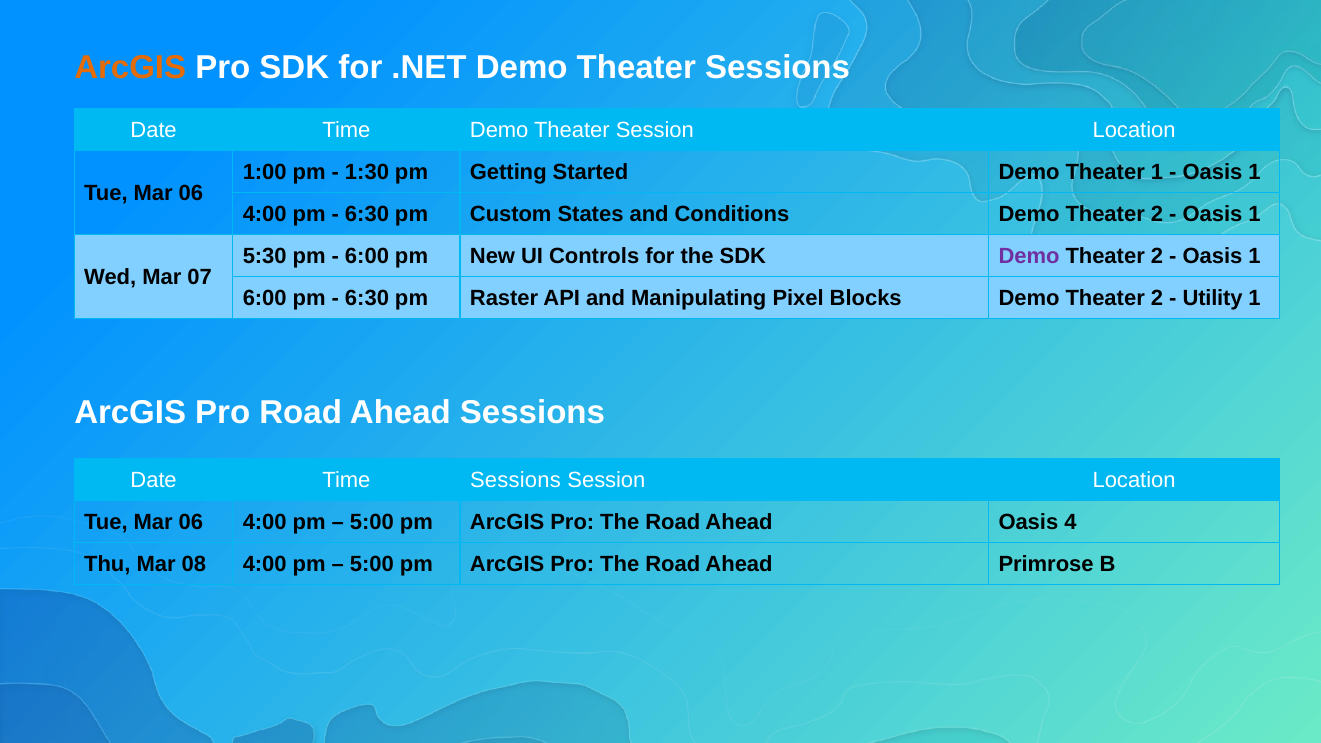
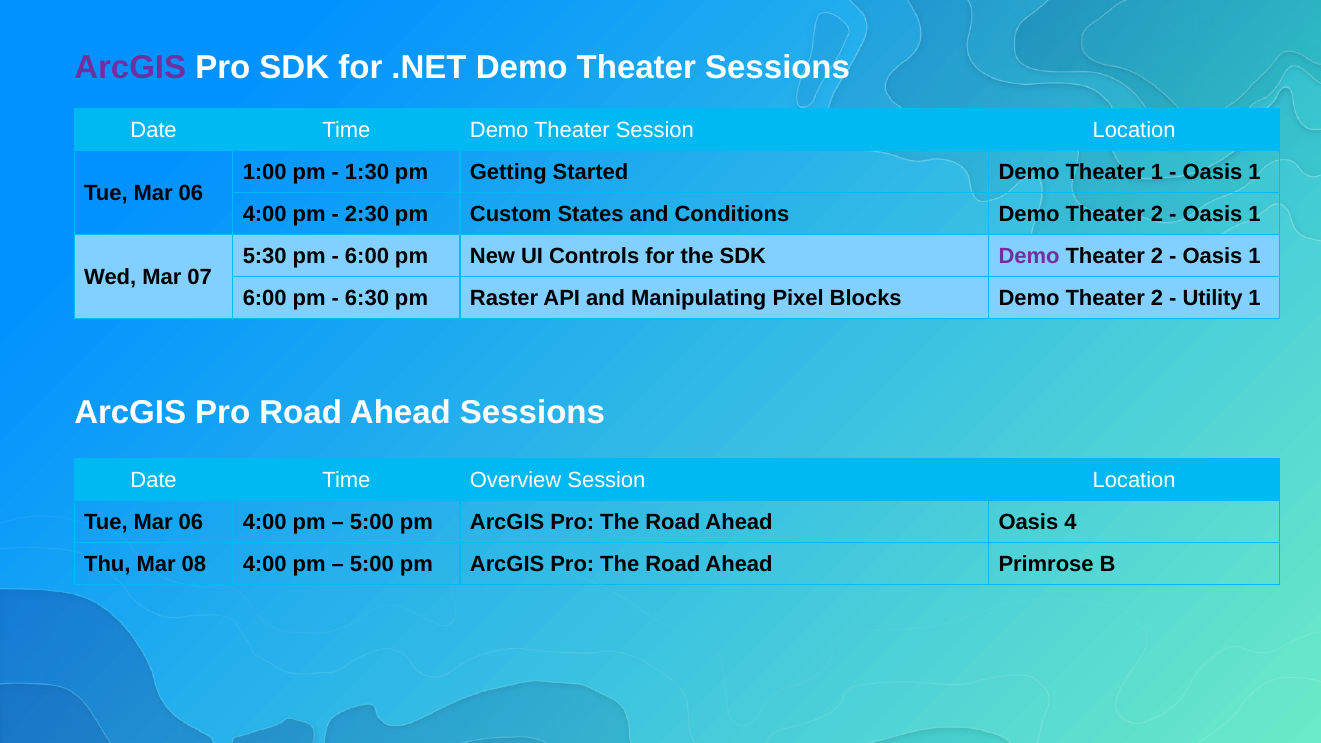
ArcGIS colour: orange -> purple (130, 67)
6:30: 6:30 -> 2:30 (367, 214)
Time Sessions: Sessions -> Overview (516, 480)
